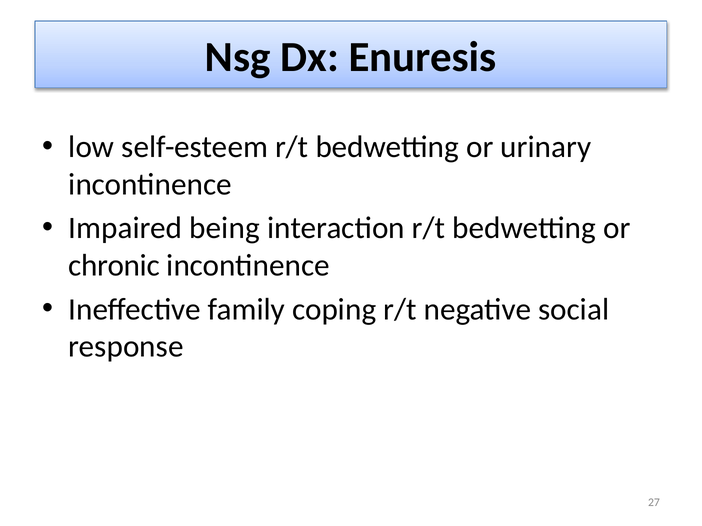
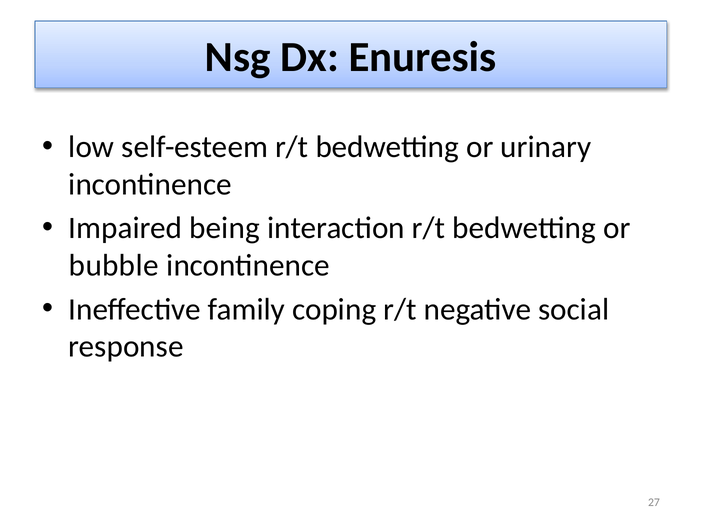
chronic: chronic -> bubble (114, 266)
